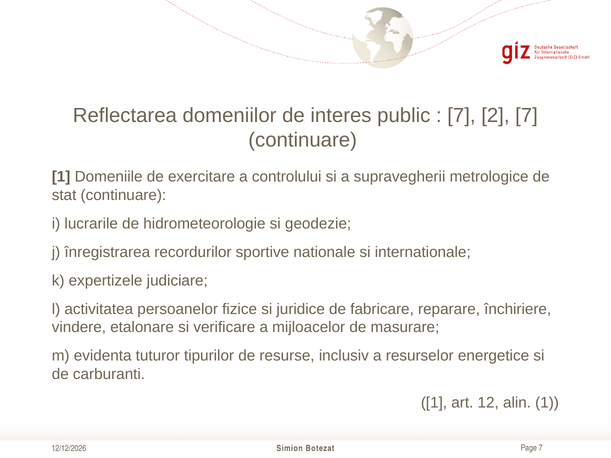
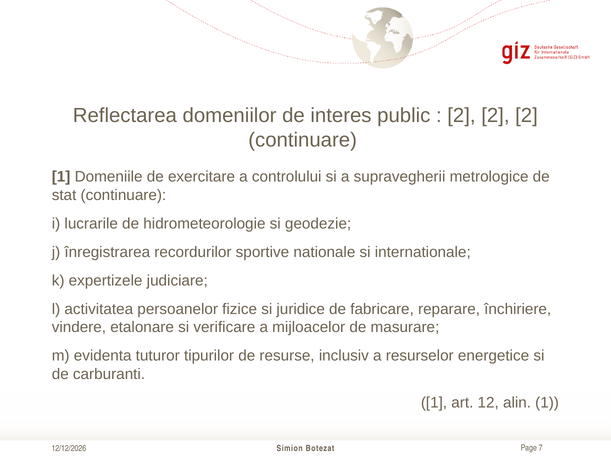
7: 7 -> 2 (461, 116)
7: 7 -> 2 (526, 116)
